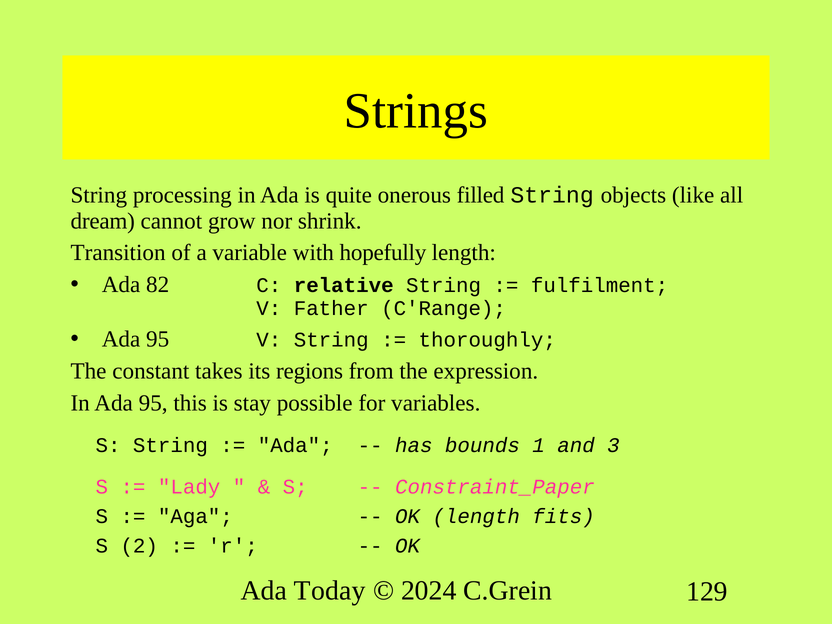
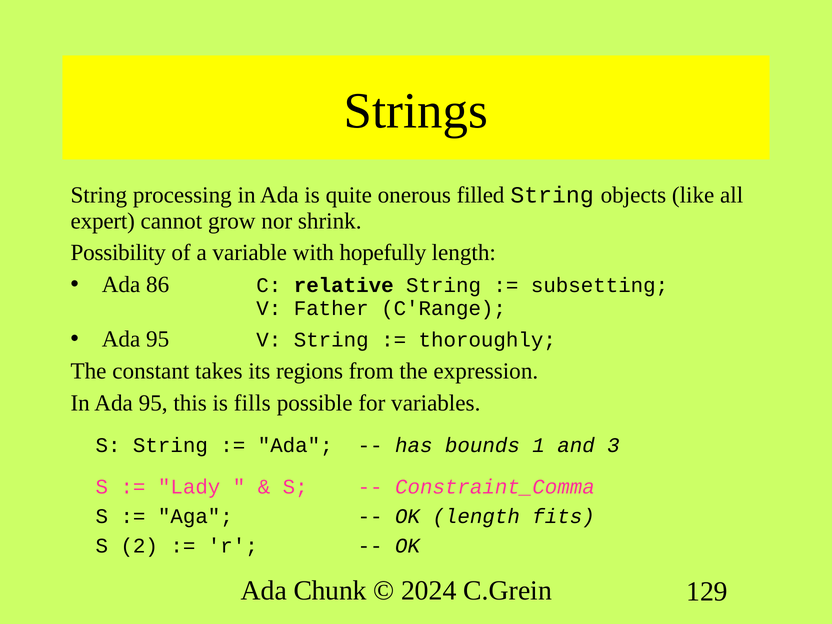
dream: dream -> expert (103, 221)
Transition: Transition -> Possibility (118, 253)
82: 82 -> 86 (158, 285)
fulfilment: fulfilment -> subsetting (600, 285)
stay: stay -> fills (252, 403)
Constraint_Paper: Constraint_Paper -> Constraint_Comma (495, 487)
Today: Today -> Chunk (330, 590)
